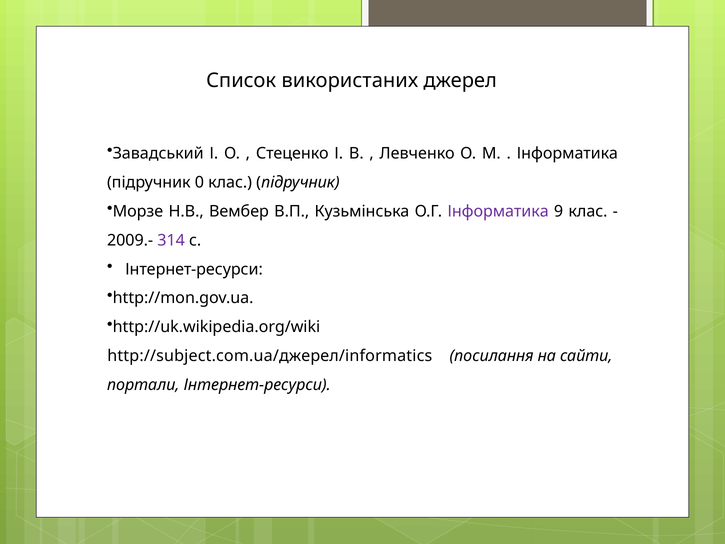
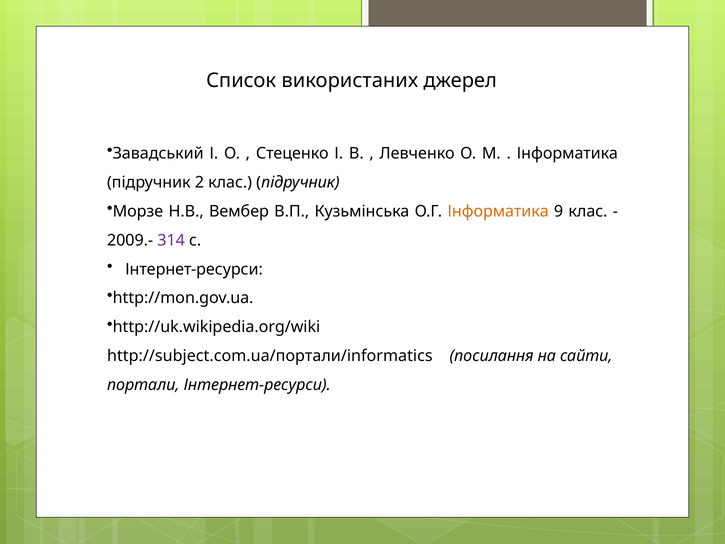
0: 0 -> 2 (199, 182)
Інформатика colour: purple -> orange (498, 211)
http://subject.com.ua/джерел/informatics: http://subject.com.ua/джерел/informatics -> http://subject.com.ua/портали/informatics (270, 356)
